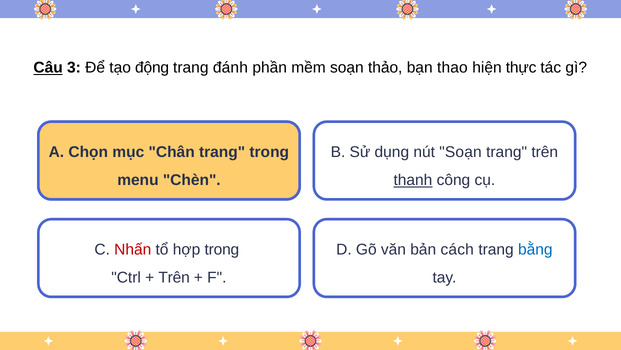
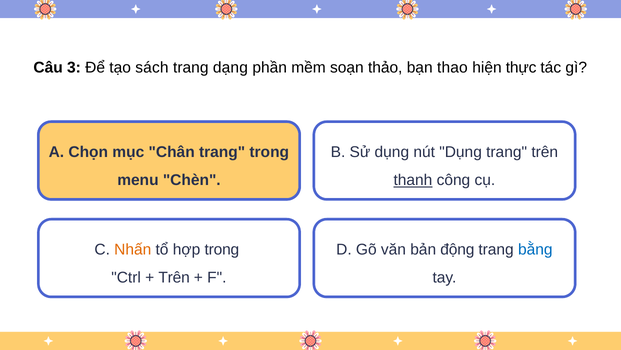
Câu underline: present -> none (48, 68)
động: động -> sách (152, 68)
đánh: đánh -> dạng (230, 68)
nút Soạn: Soạn -> Dụng (461, 152)
Nhấn colour: red -> orange (133, 249)
cách: cách -> động (457, 249)
